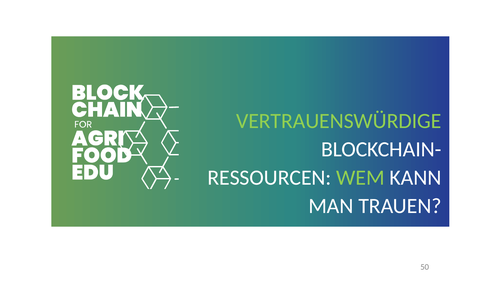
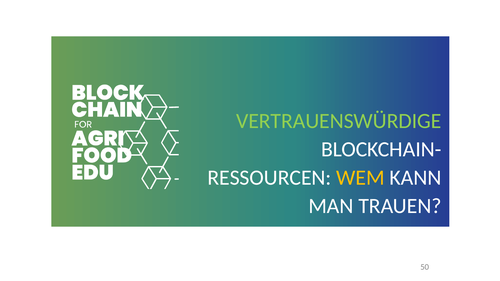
WEM colour: light green -> yellow (360, 178)
